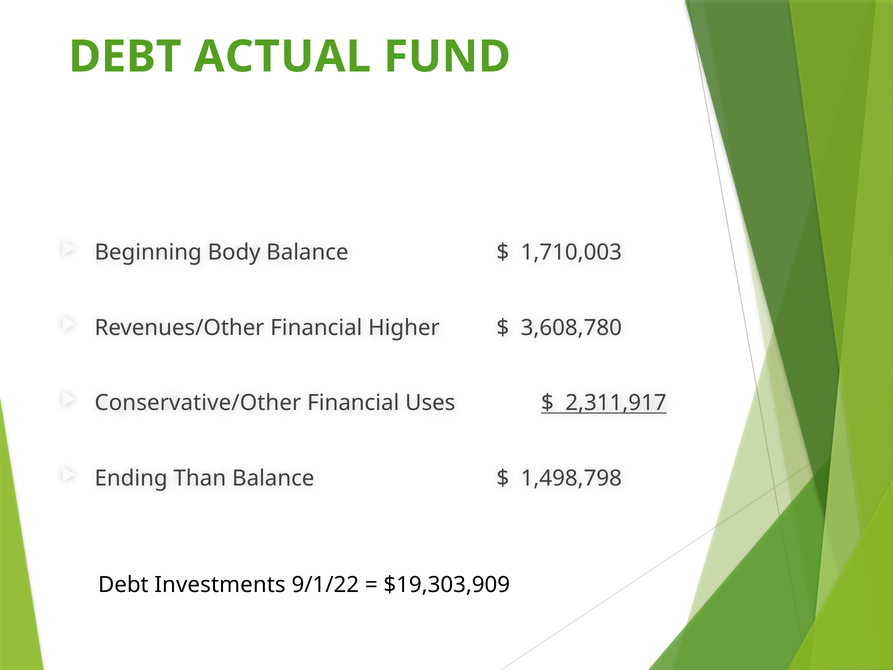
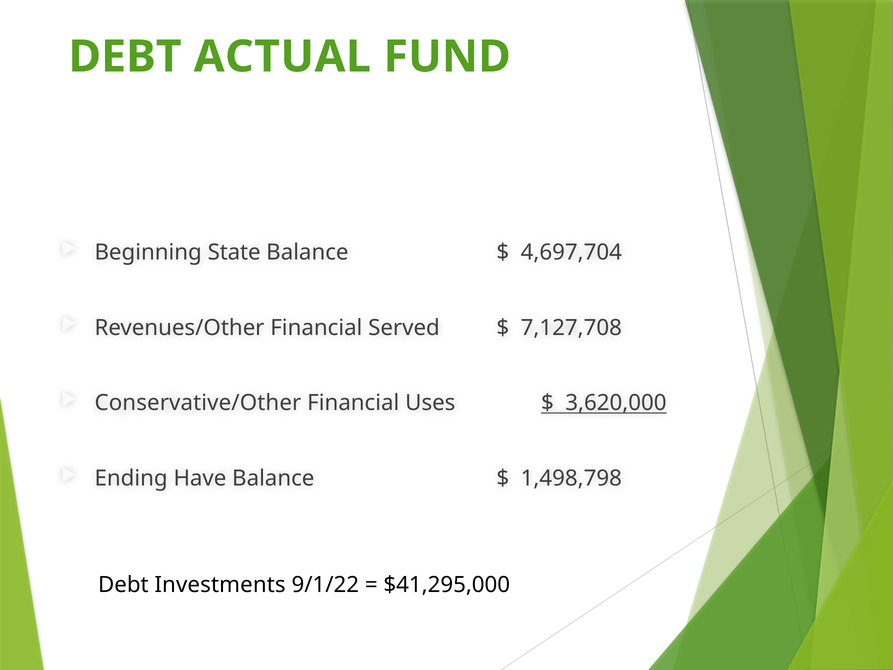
Body: Body -> State (234, 252)
1,710,003: 1,710,003 -> 4,697,704 (571, 252)
Higher: Higher -> Served (404, 328)
3,608,780: 3,608,780 -> 7,127,708 (571, 328)
2,311,917: 2,311,917 -> 3,620,000 (616, 403)
Than: Than -> Have (200, 478)
$19,303,909: $19,303,909 -> $41,295,000 (447, 585)
